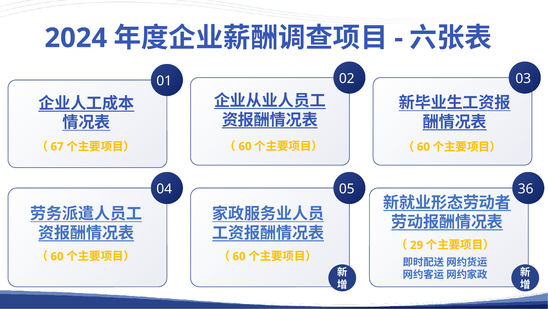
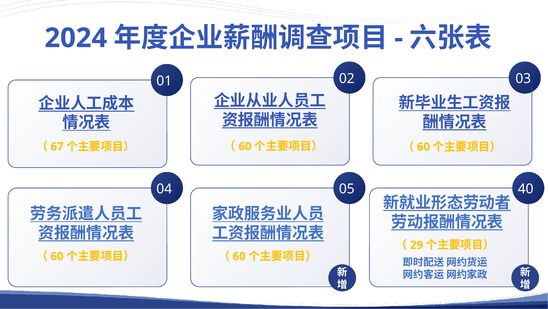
36: 36 -> 40 (526, 189)
